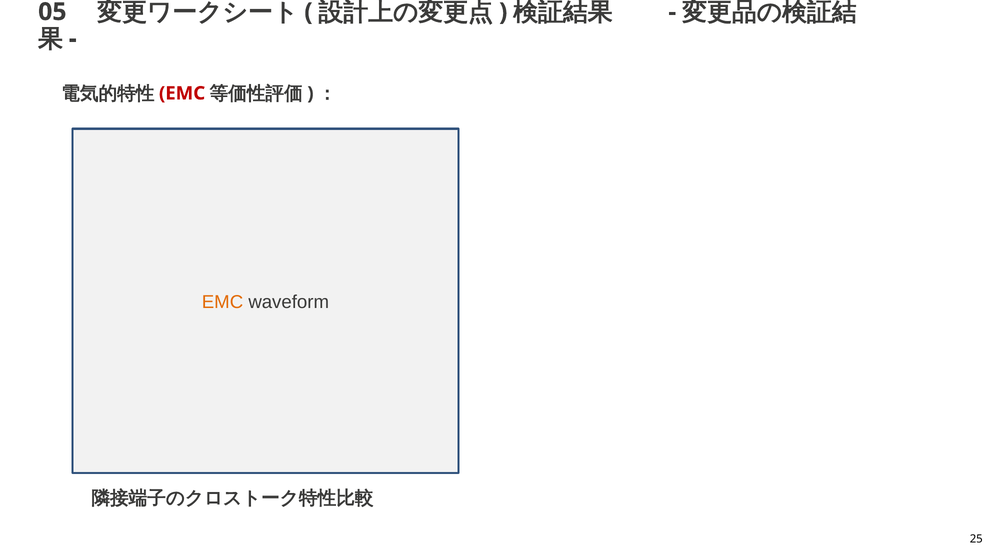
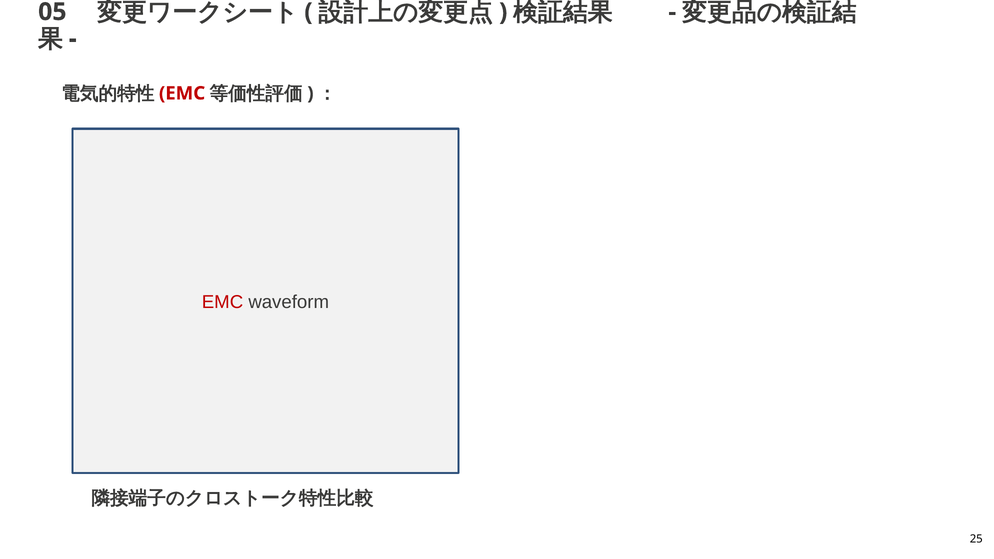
EMC colour: orange -> red (223, 302)
